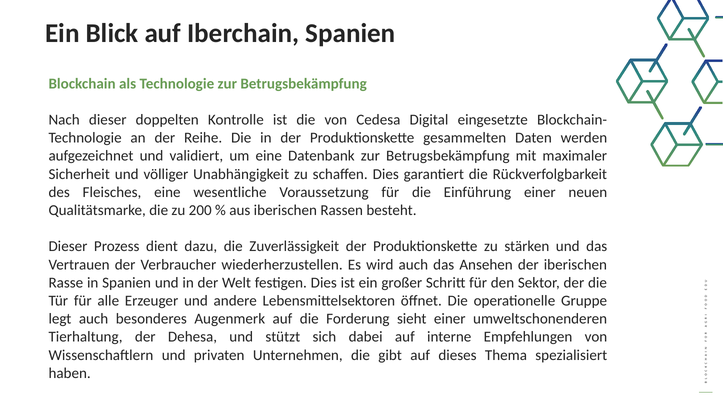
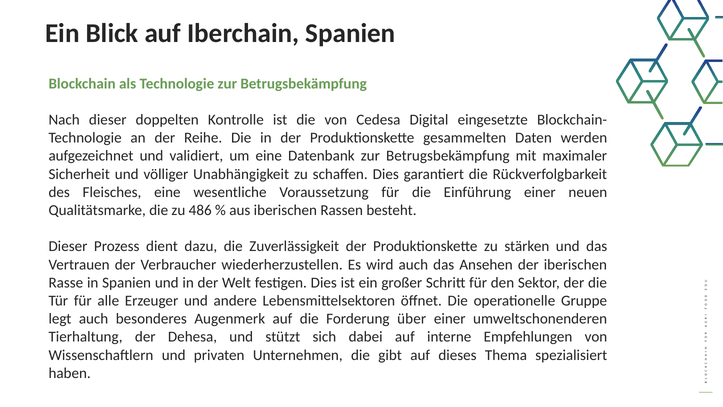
200: 200 -> 486 (200, 210)
sieht: sieht -> über (412, 319)
